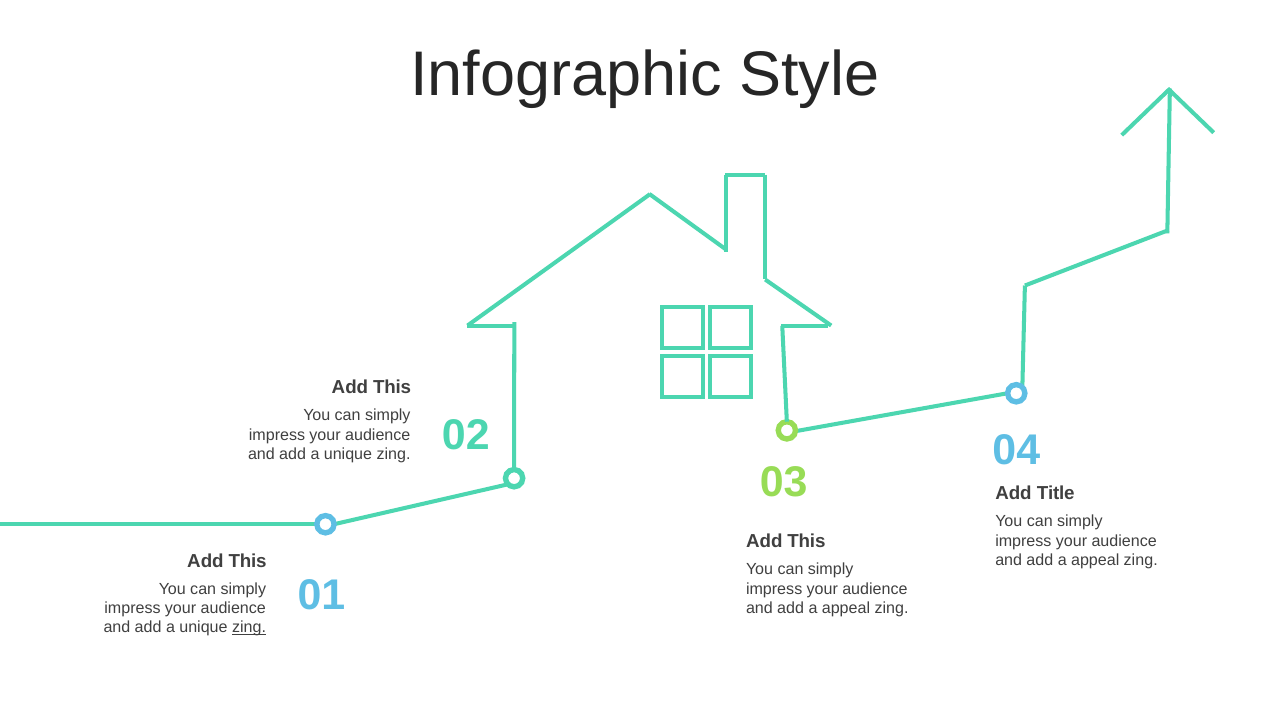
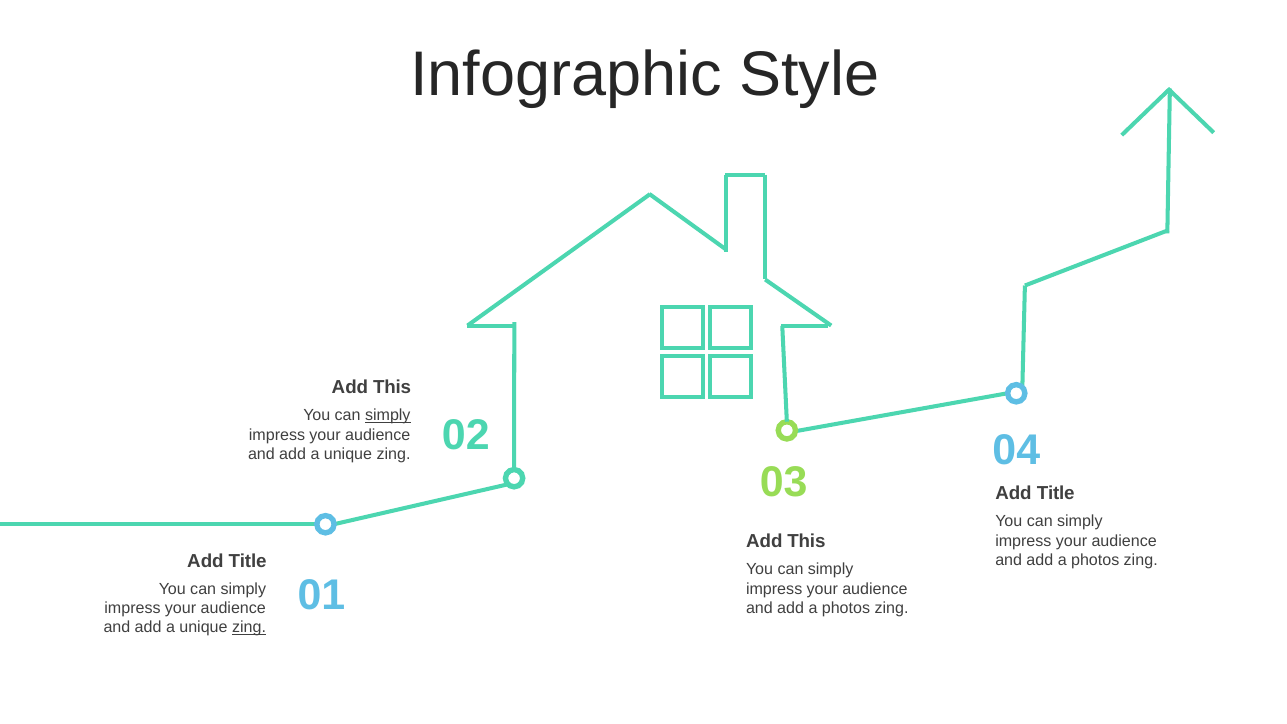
simply underline: none -> present (388, 416)
This: This -> Title (248, 561)
appeal: appeal -> photos (1095, 560)
appeal: appeal -> photos (846, 608)
